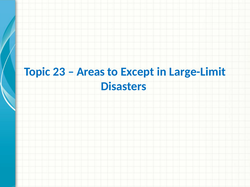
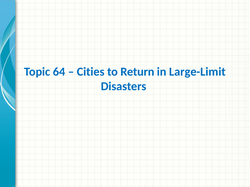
23: 23 -> 64 (59, 72)
Areas: Areas -> Cities (91, 72)
Except: Except -> Return (137, 72)
